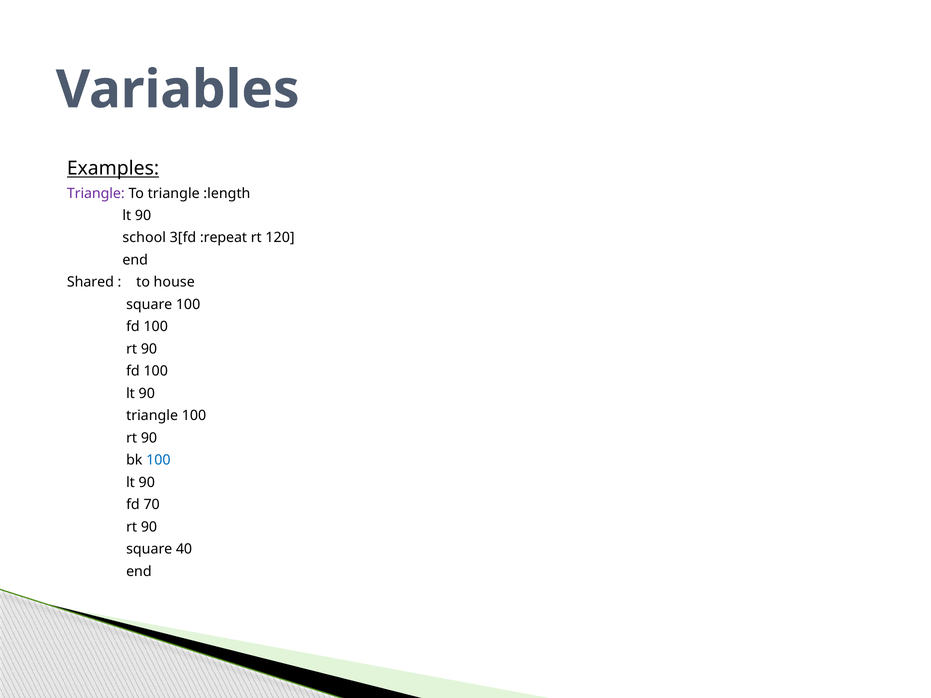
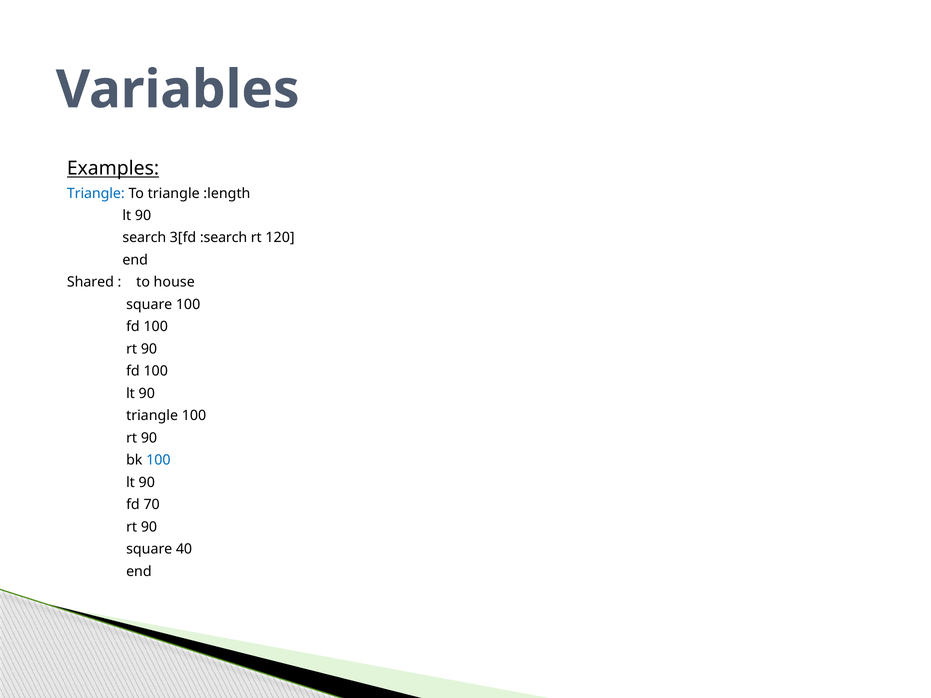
Triangle colour: purple -> blue (96, 193)
school: school -> search (144, 238)
:repeat: :repeat -> :search (224, 238)
